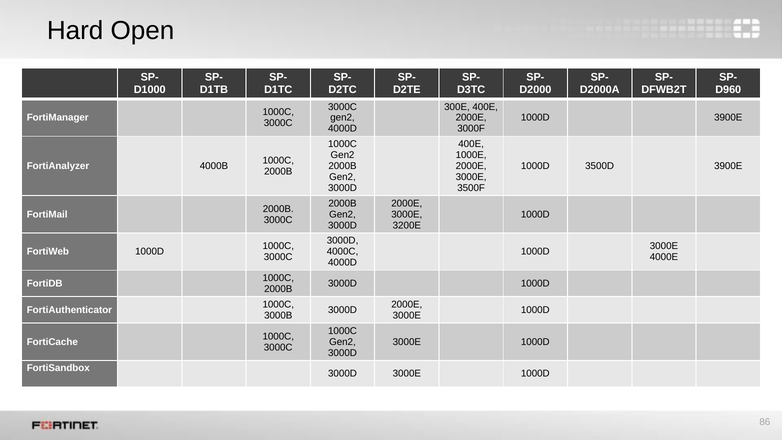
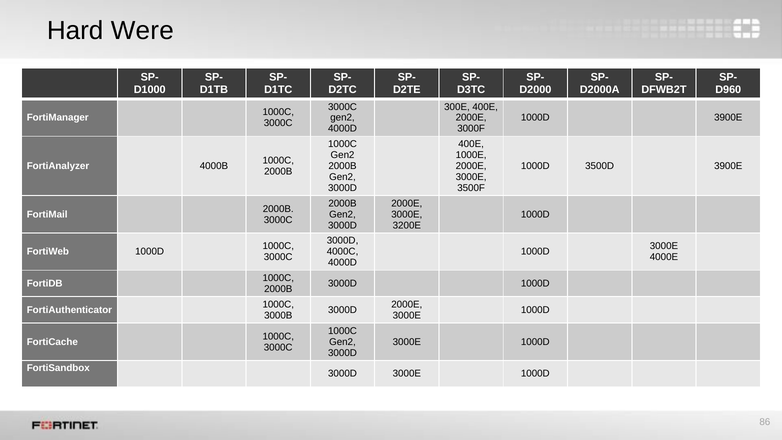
Open: Open -> Were (142, 31)
